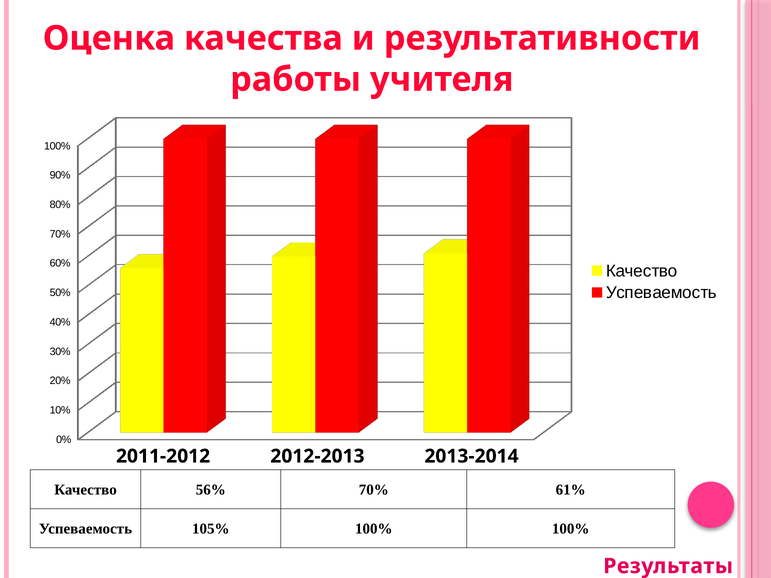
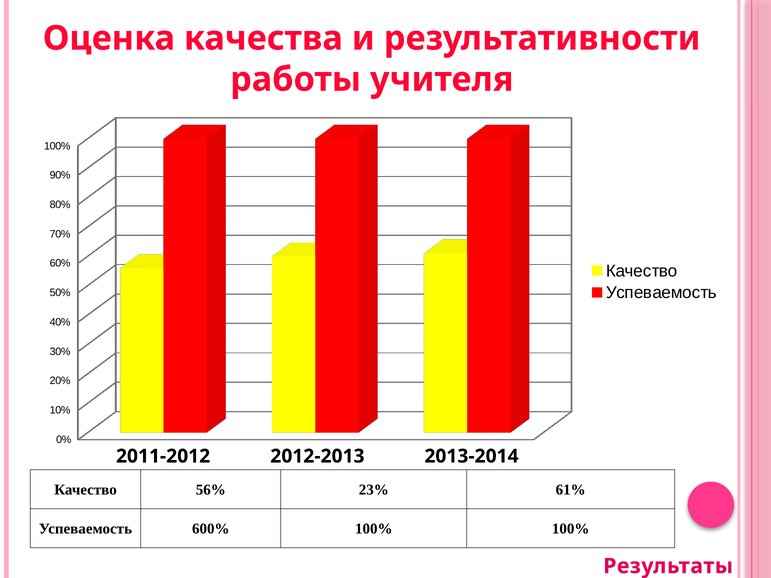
56% 70%: 70% -> 23% (374, 490)
105%: 105% -> 600% (211, 529)
